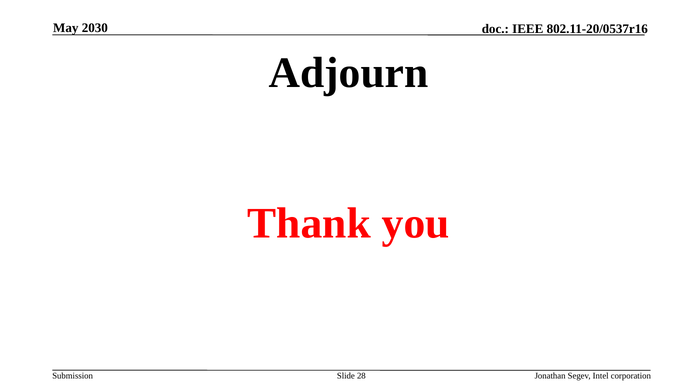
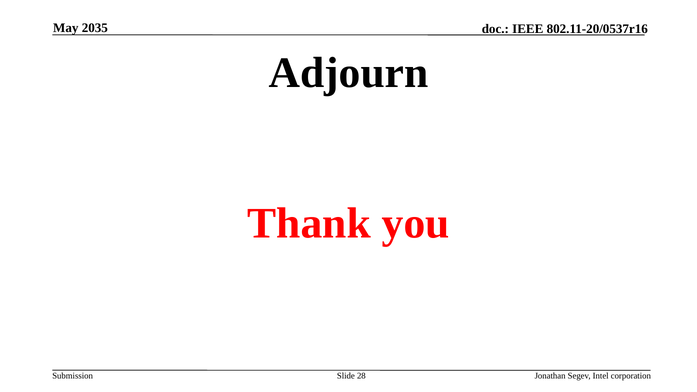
2030: 2030 -> 2035 (95, 28)
